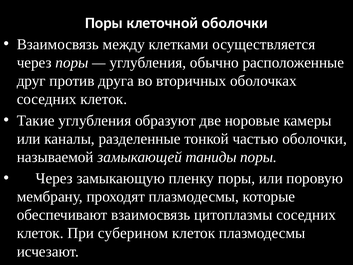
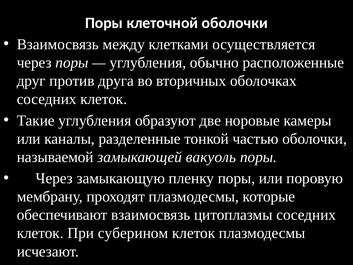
таниды: таниды -> вакуоль (211, 157)
